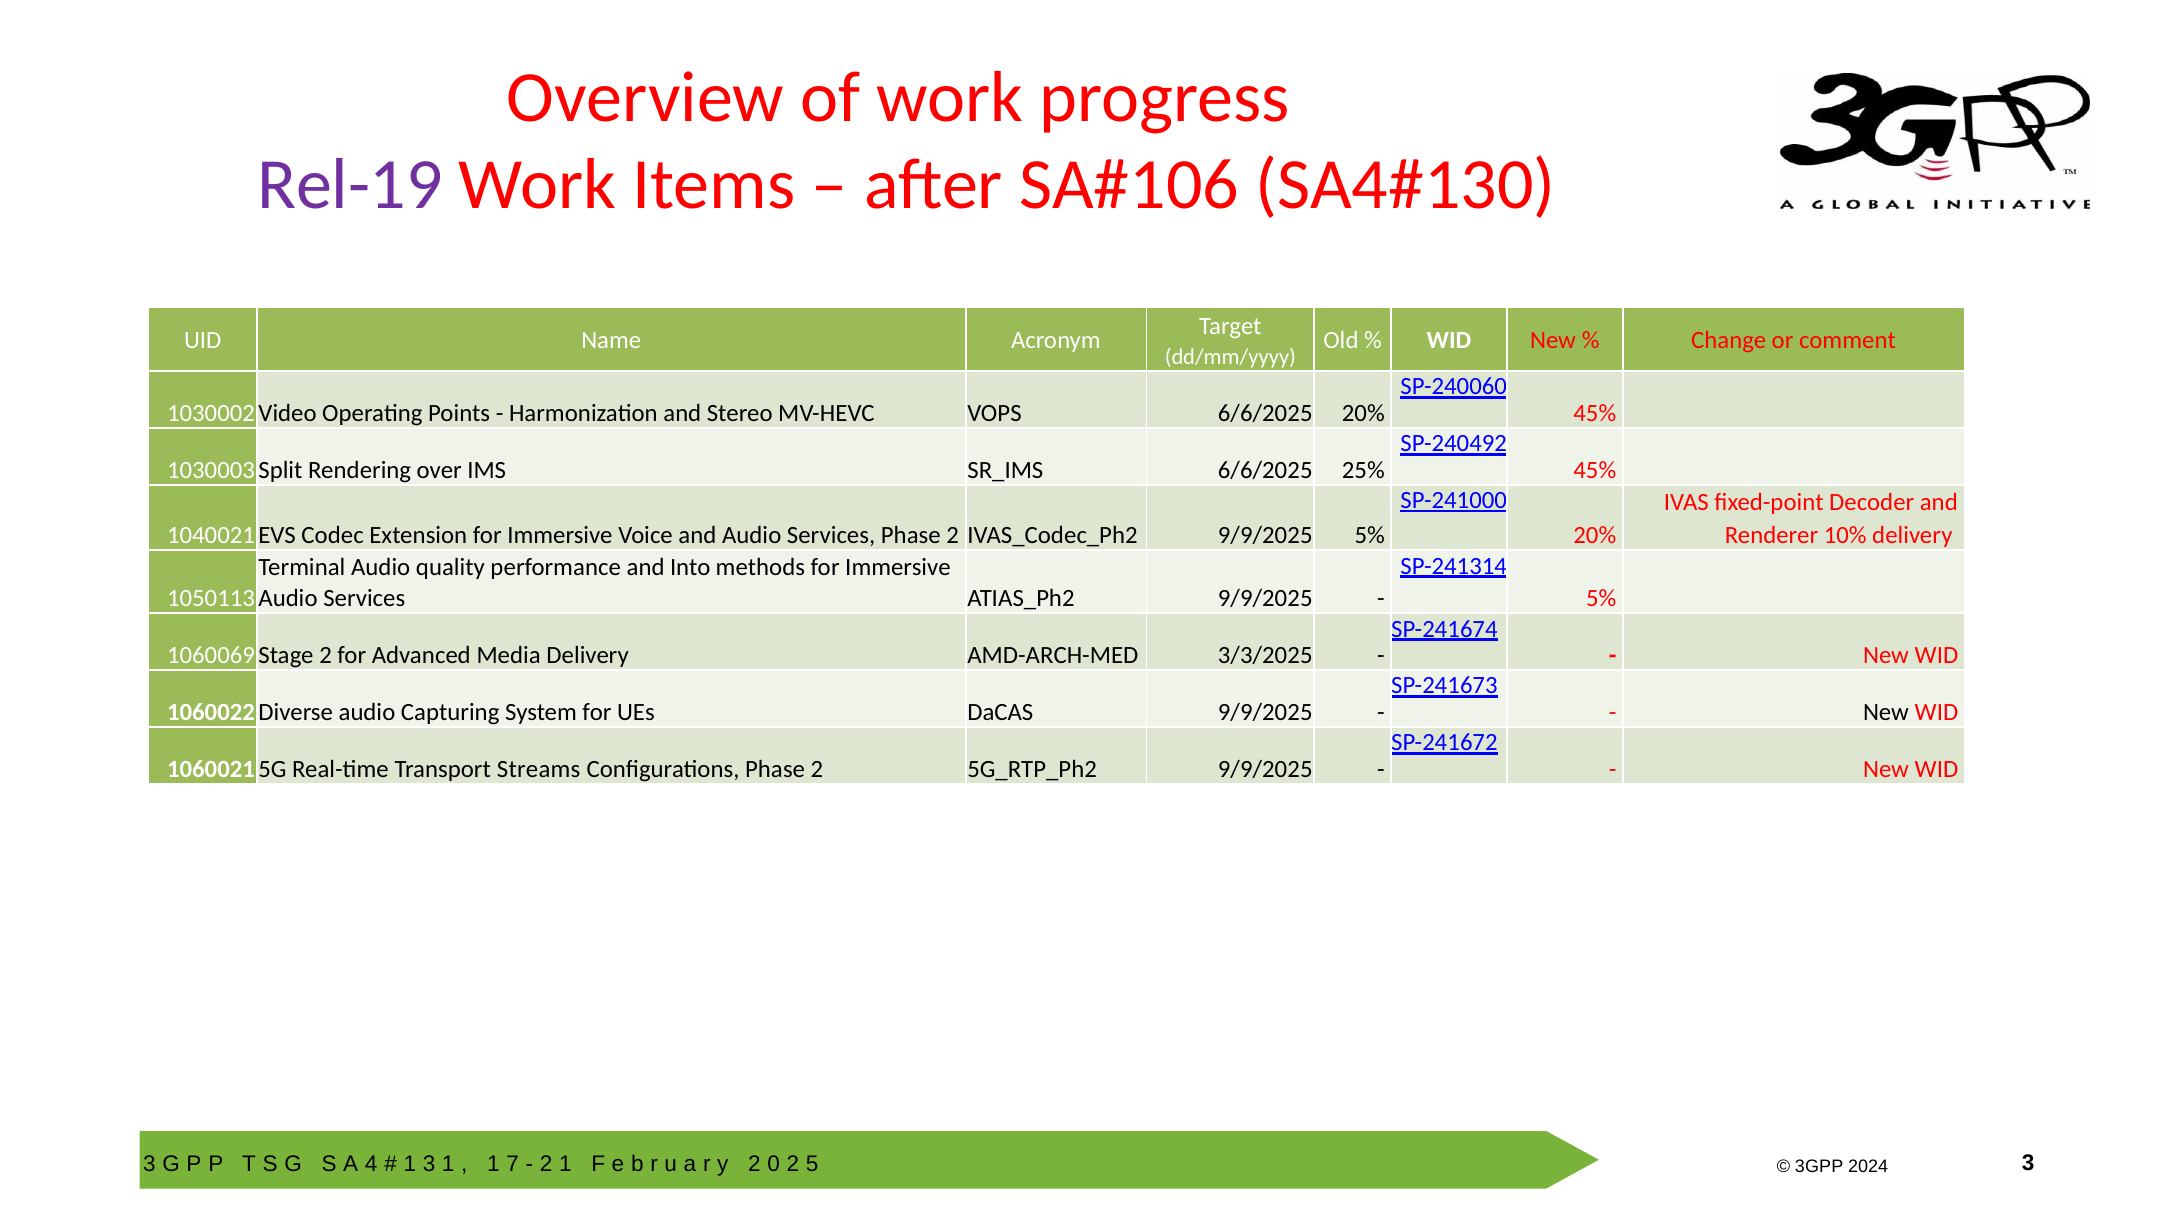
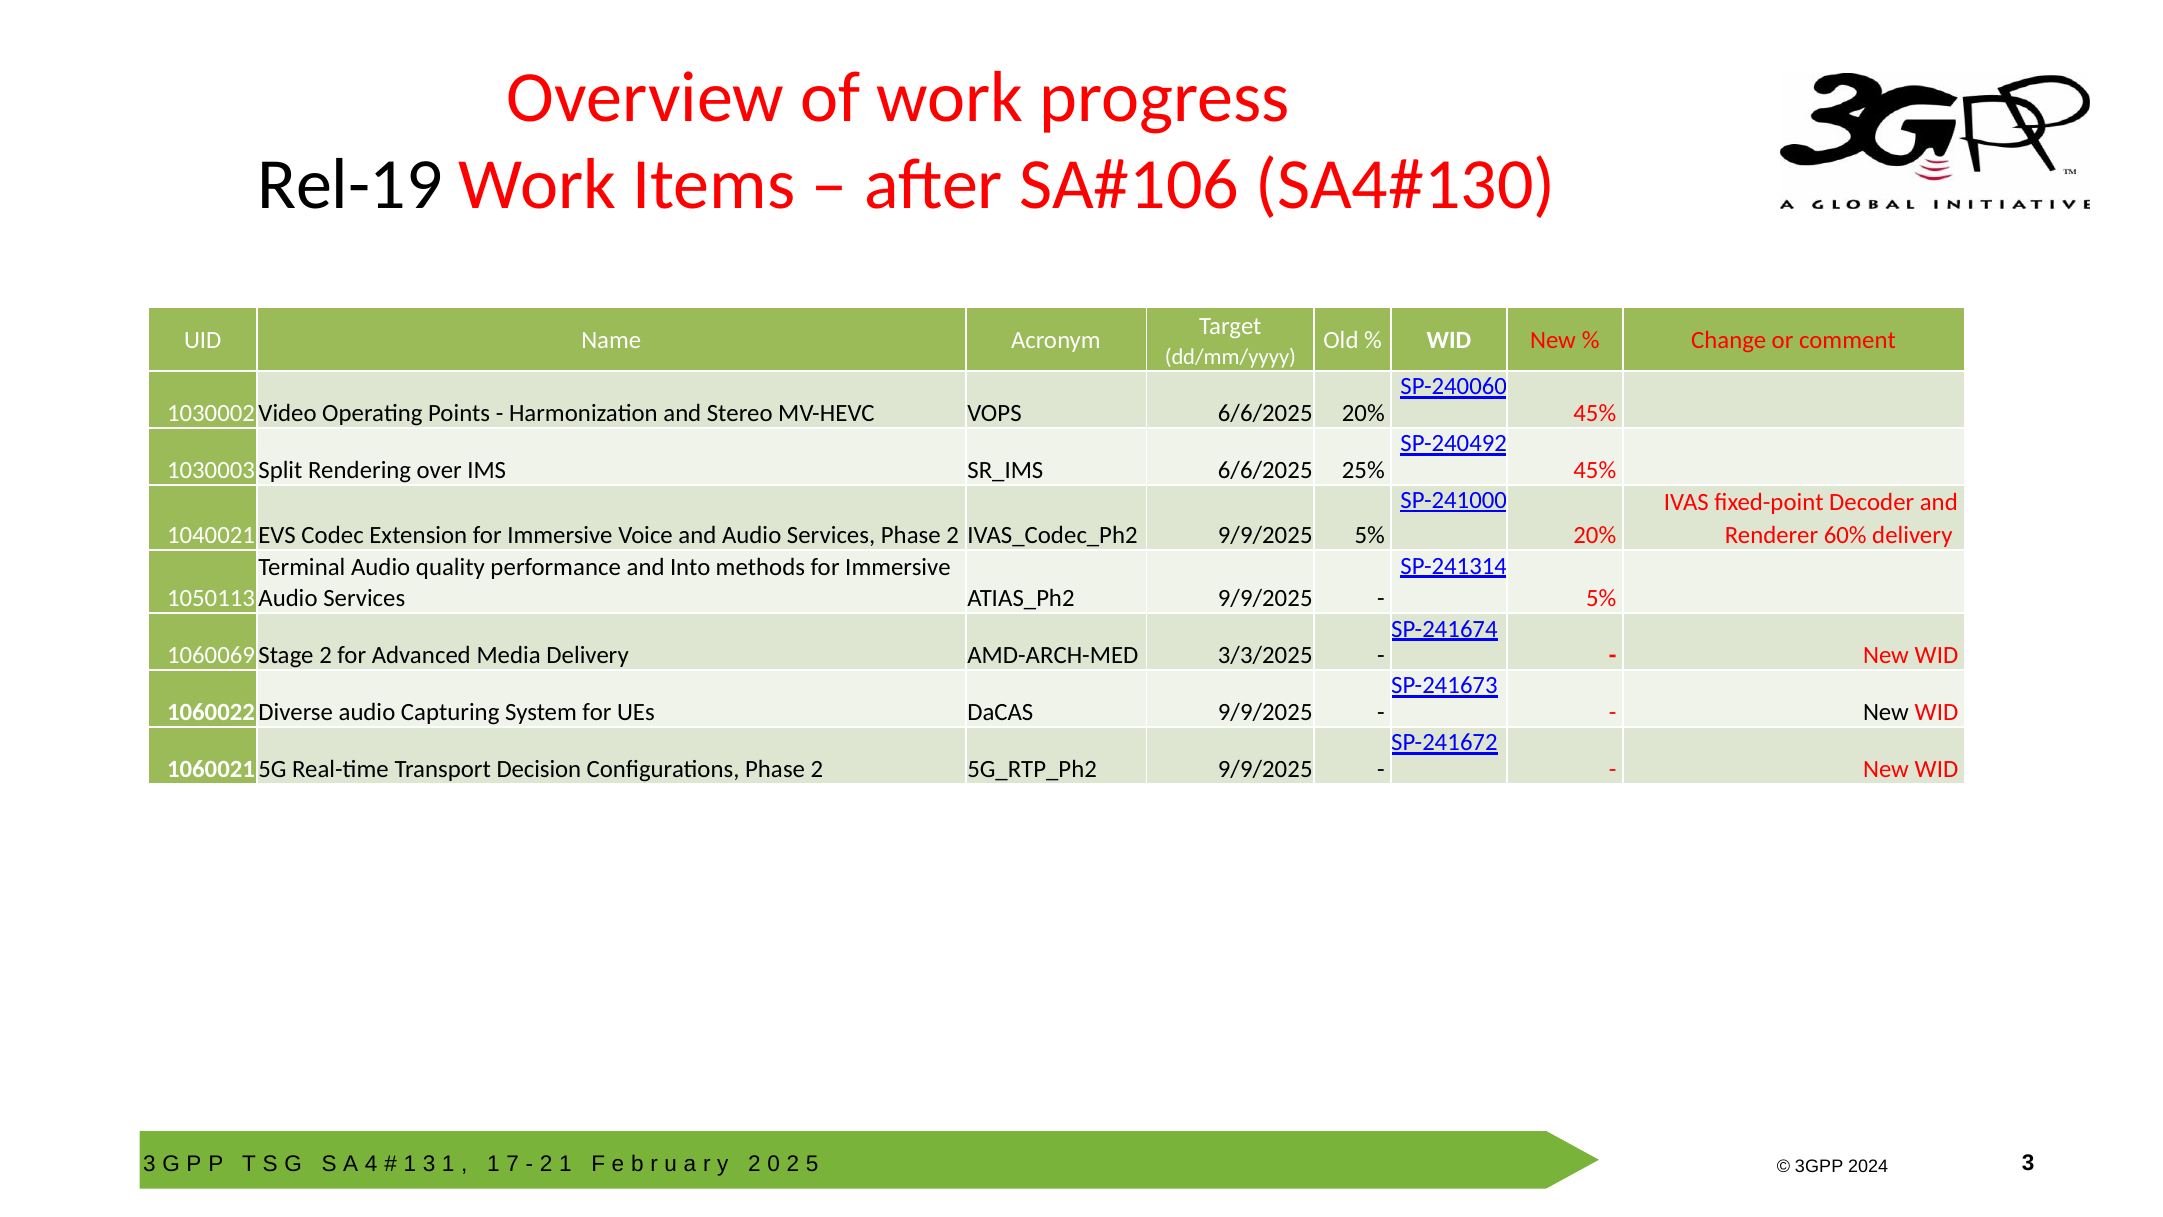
Rel-19 colour: purple -> black (350, 185)
10%: 10% -> 60% (1845, 535)
Streams: Streams -> Decision (539, 769)
